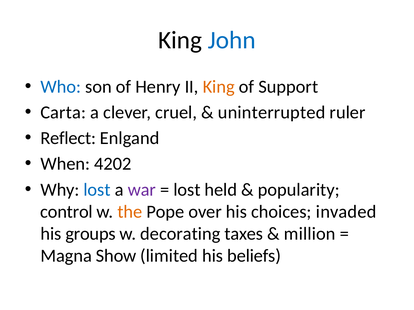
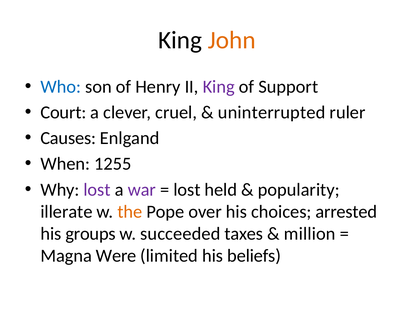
John colour: blue -> orange (232, 40)
King colour: orange -> purple (219, 87)
Carta: Carta -> Court (63, 113)
Reflect: Reflect -> Causes (68, 138)
4202: 4202 -> 1255 (113, 164)
lost colour: blue -> purple (97, 190)
control: control -> illerate (66, 212)
invaded: invaded -> arrested (346, 212)
decorating: decorating -> succeeded (180, 234)
Show: Show -> Were (116, 256)
